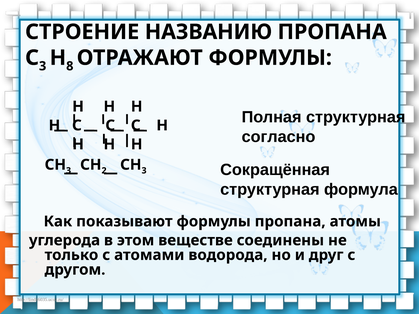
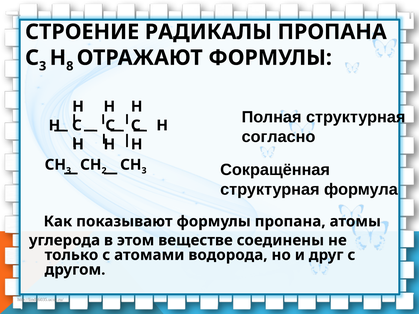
НАЗВАНИЮ: НАЗВАНИЮ -> РАДИКАЛЫ (208, 32)
